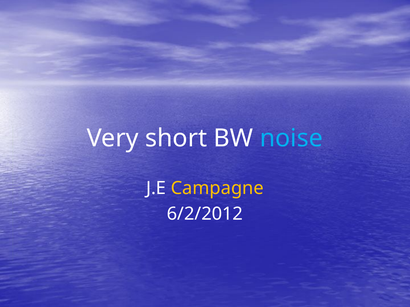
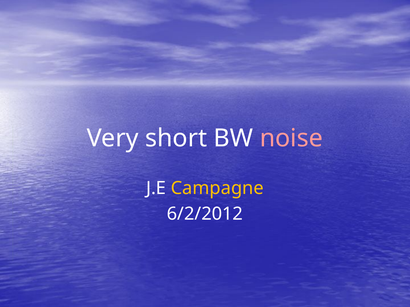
noise colour: light blue -> pink (291, 138)
